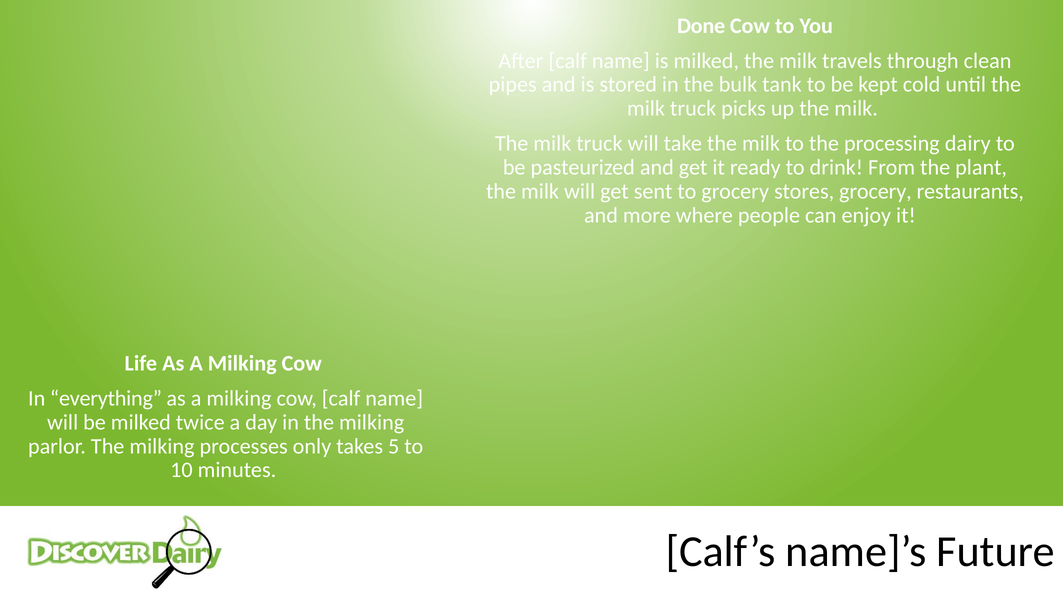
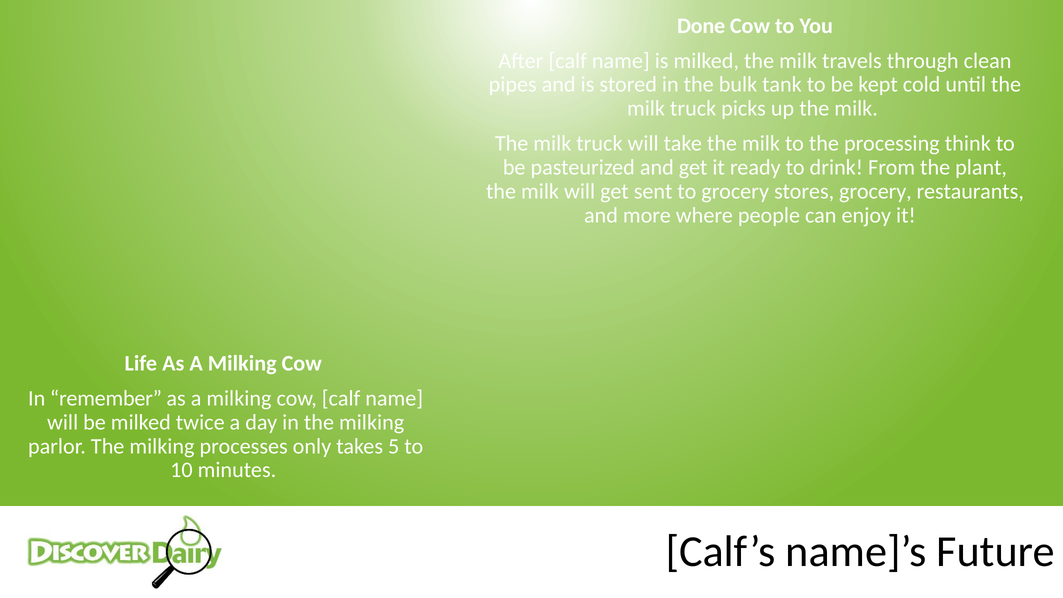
dairy: dairy -> think (968, 144)
everything: everything -> remember (106, 398)
